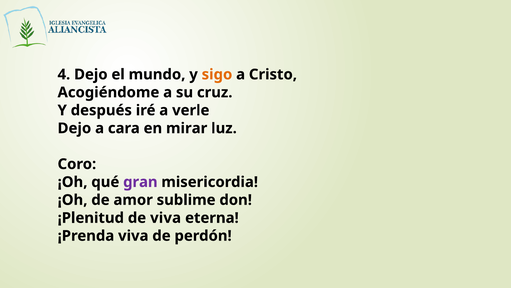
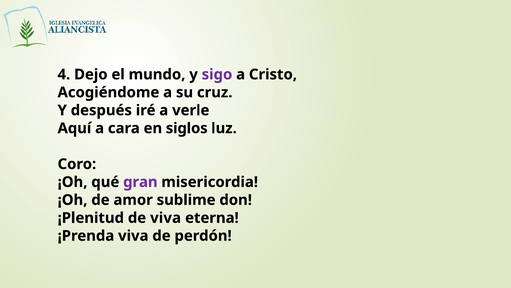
sigo colour: orange -> purple (217, 74)
Dejo: Dejo -> Aquí (74, 128)
mirar: mirar -> siglos (187, 128)
